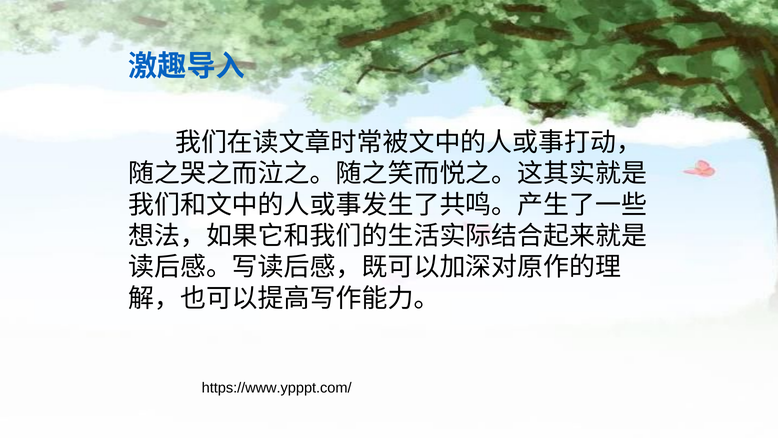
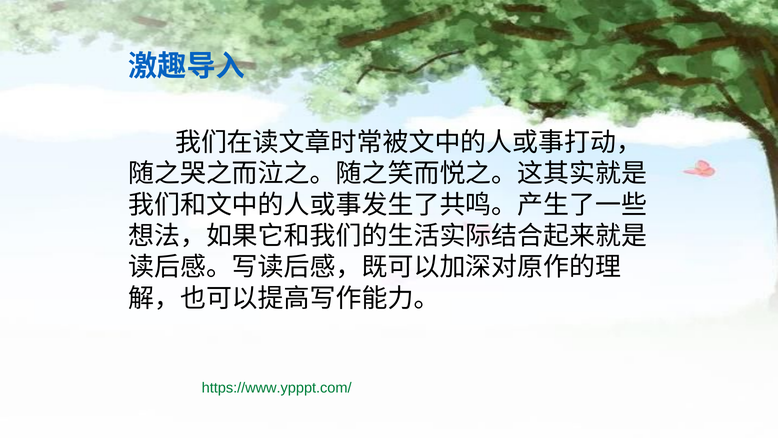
https://www.ypppt.com/ colour: black -> green (277, 388)
